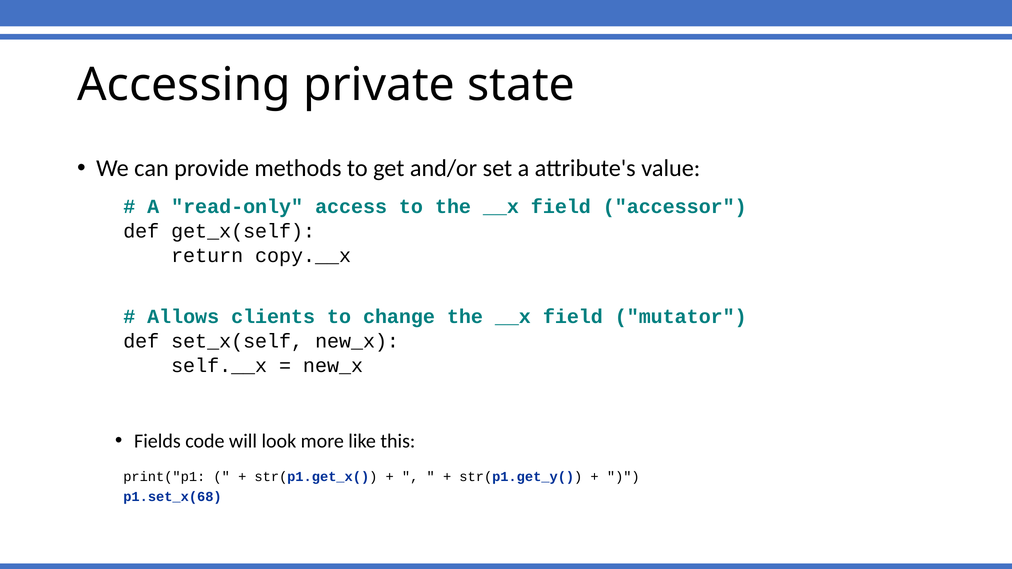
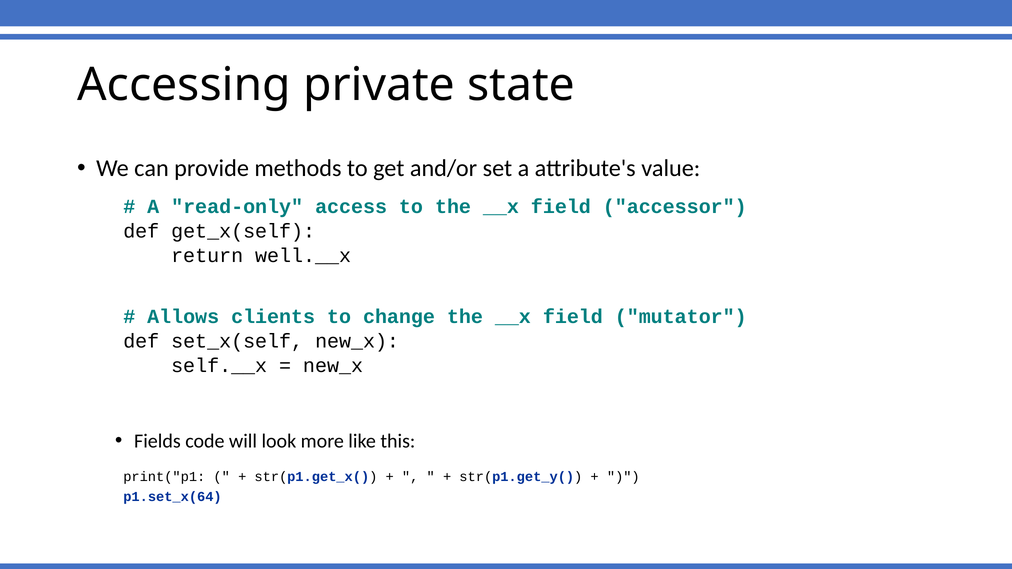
copy.__x: copy.__x -> well.__x (303, 256)
p1.set_x(68: p1.set_x(68 -> p1.set_x(64 (173, 497)
